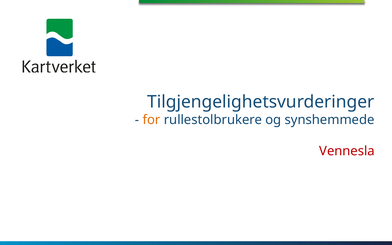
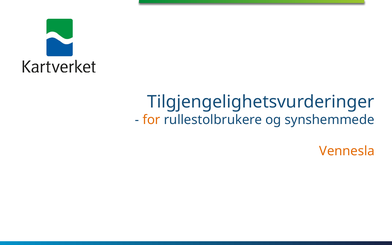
Vennesla colour: red -> orange (347, 151)
